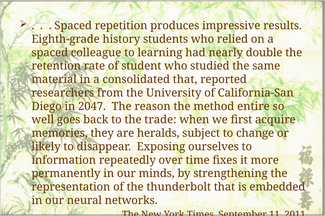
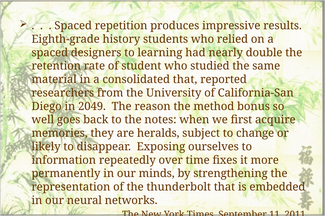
colleague: colleague -> designers (96, 53)
2047: 2047 -> 2049 (92, 106)
entire: entire -> bonus (253, 106)
trade: trade -> notes (160, 120)
